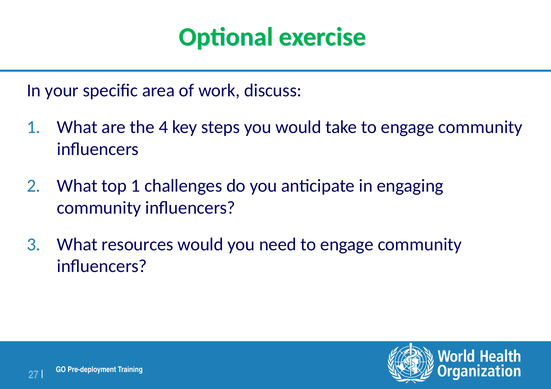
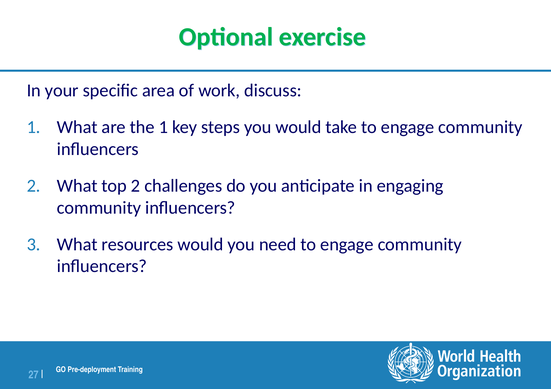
the 4: 4 -> 1 (163, 127)
top 1: 1 -> 2 (136, 186)
